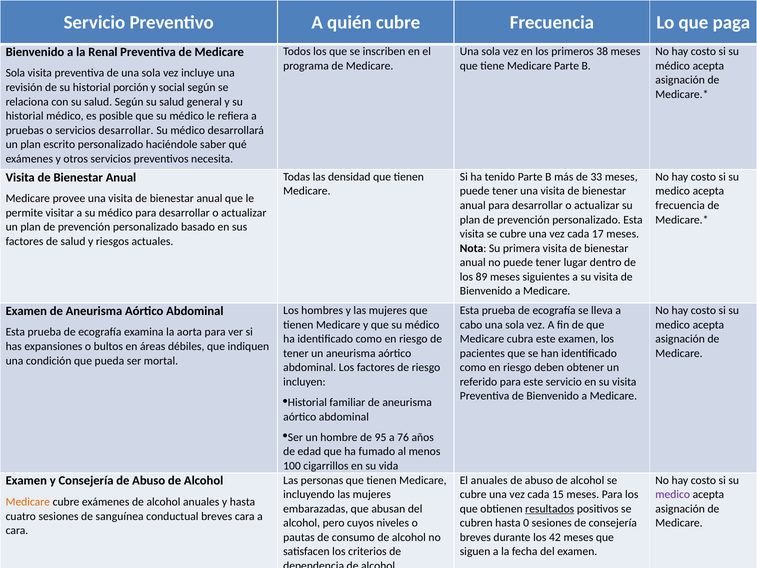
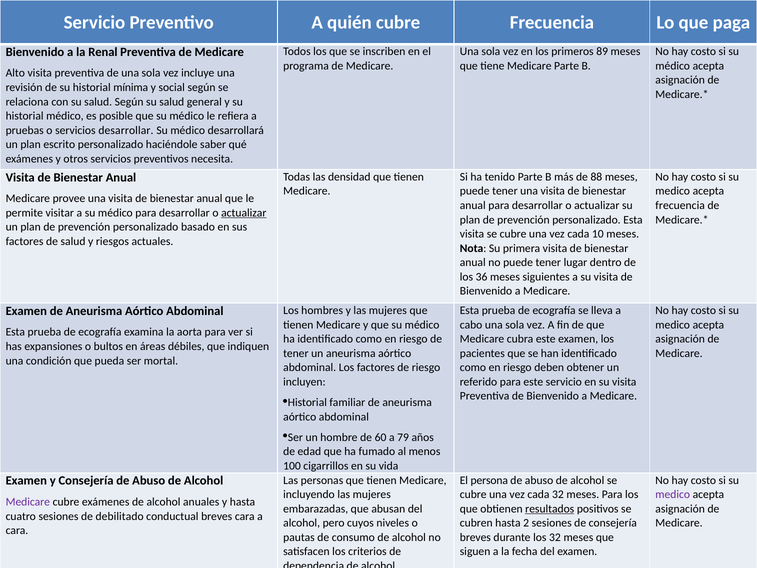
38: 38 -> 89 (602, 51)
Sola: Sola -> Alto (15, 73)
porción: porción -> mínima (131, 87)
33: 33 -> 88 (596, 177)
actualizar underline: none -> present (244, 213)
17: 17 -> 10 (598, 234)
89: 89 -> 36 (482, 277)
95: 95 -> 60 (381, 437)
76: 76 -> 79 (403, 437)
El anuales: anuales -> persona (489, 480)
cada 15: 15 -> 32 (558, 494)
Medicare colour: orange -> purple (28, 502)
sanguínea: sanguínea -> debilitado (120, 516)
0: 0 -> 2 (526, 523)
los 42: 42 -> 32 (555, 537)
